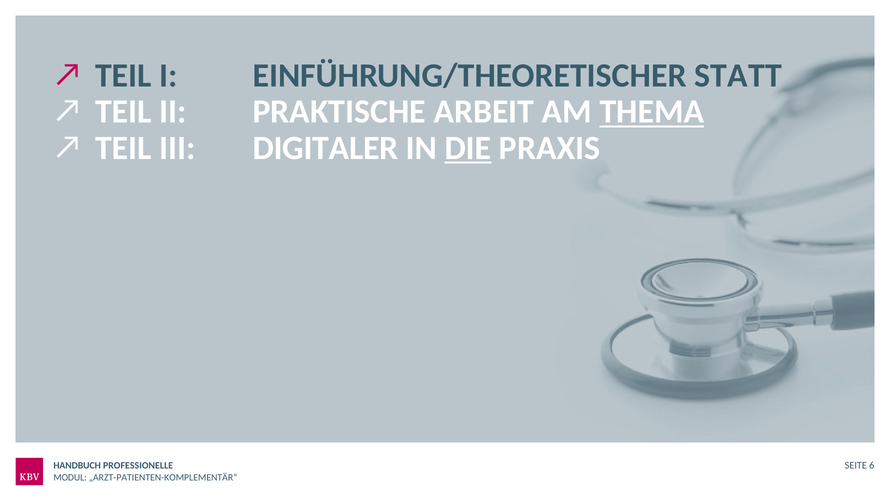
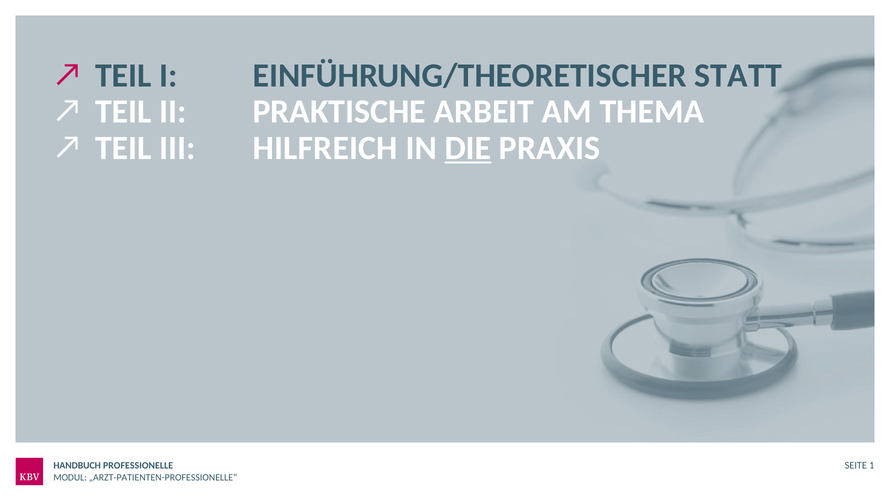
THEMA underline: present -> none (652, 112)
DIGITALER: DIGITALER -> HILFREICH (325, 148)
6: 6 -> 1 (872, 465)
„ARZT-PATIENTEN-KOMPLEMENTÄR“: „ARZT-PATIENTEN-KOMPLEMENTÄR“ -> „ARZT-PATIENTEN-PROFESSIONELLE“ (163, 477)
